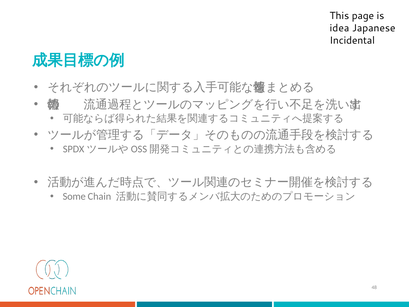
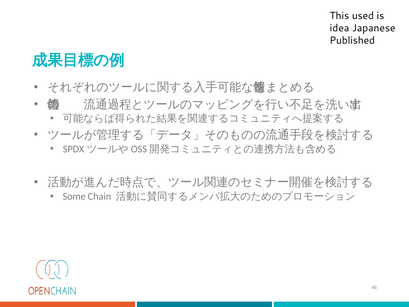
page: page -> used (363, 16)
Incidental: Incidental -> Published (352, 40)
